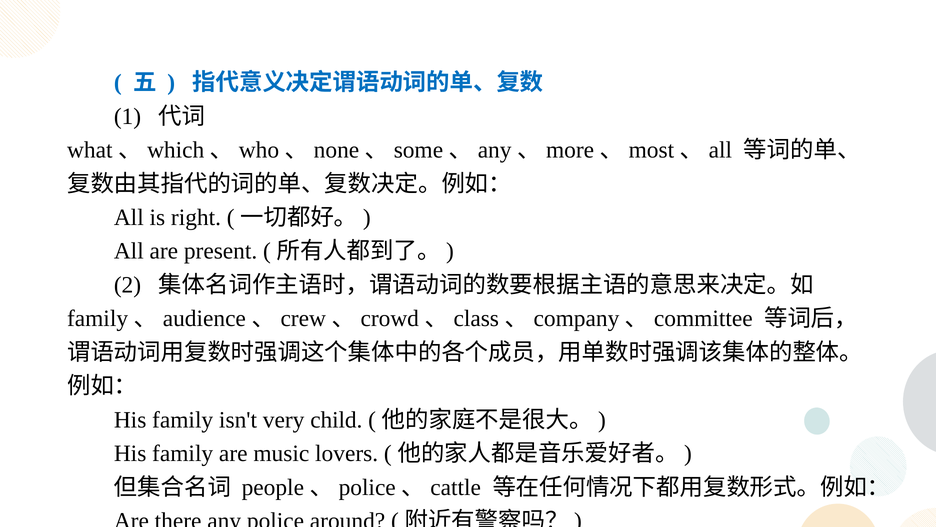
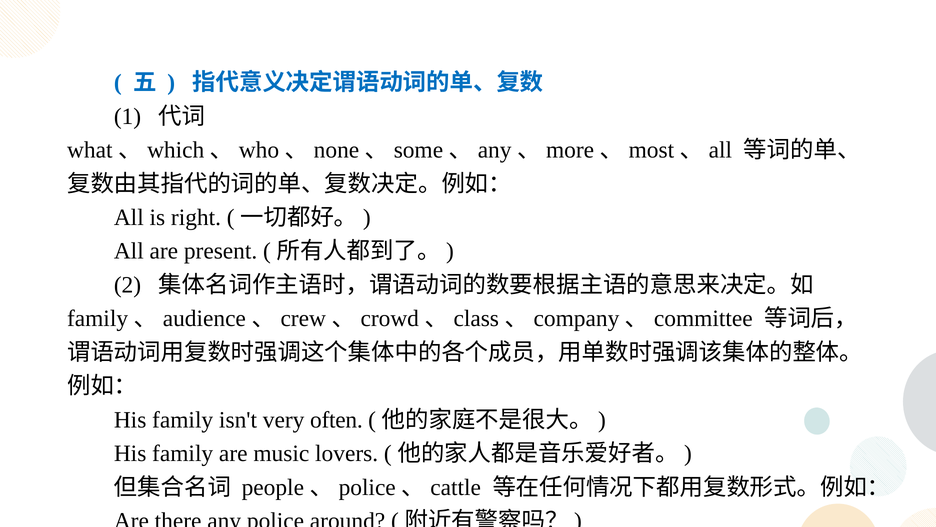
child: child -> often (336, 419)
